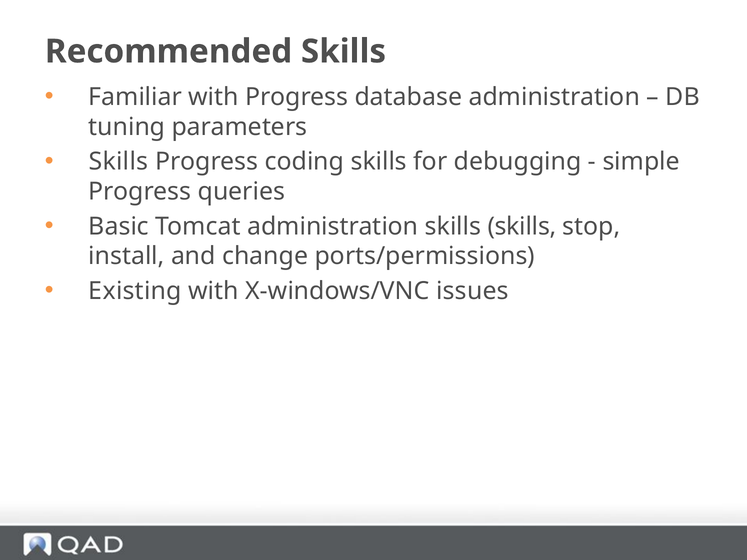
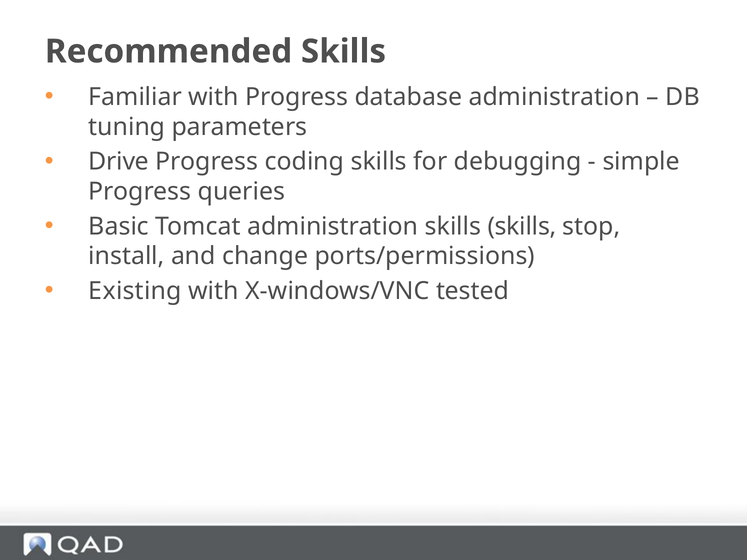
Skills: Skills -> Drive (119, 162)
issues: issues -> tested (473, 291)
